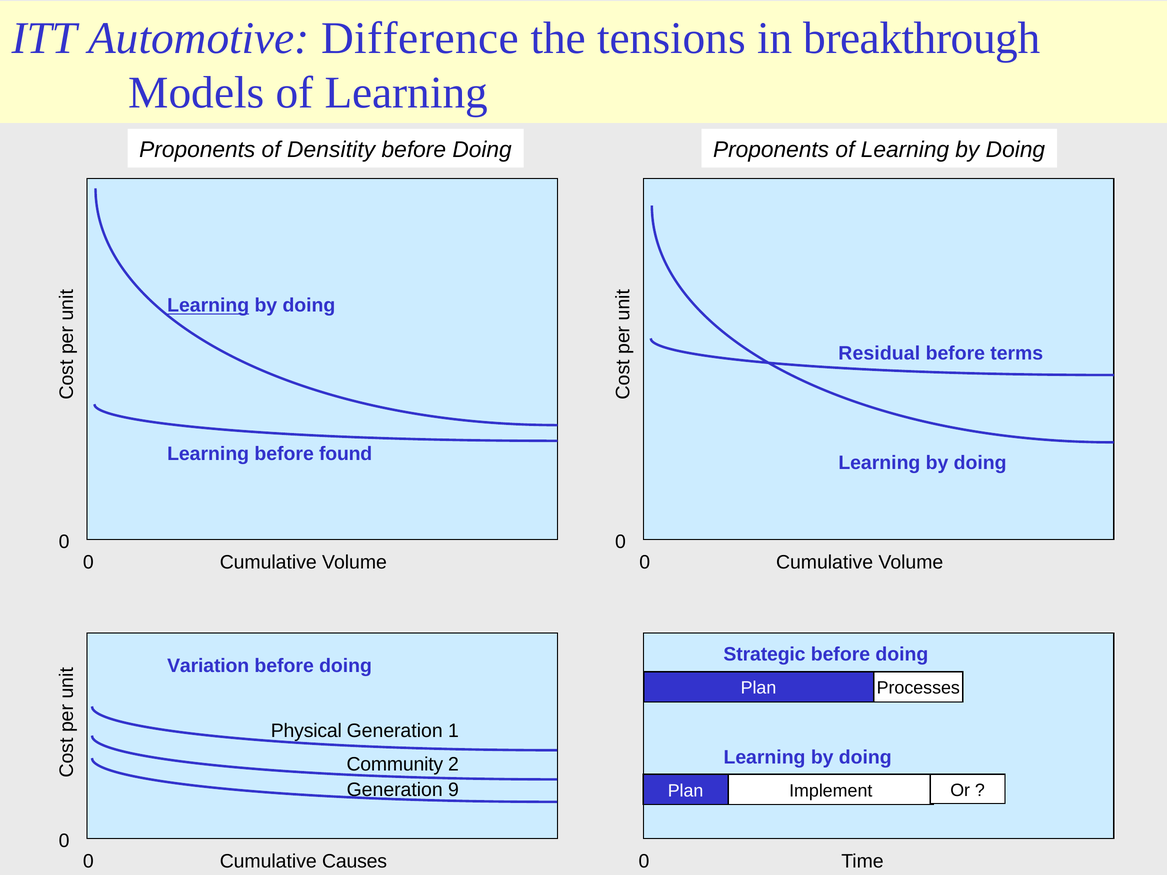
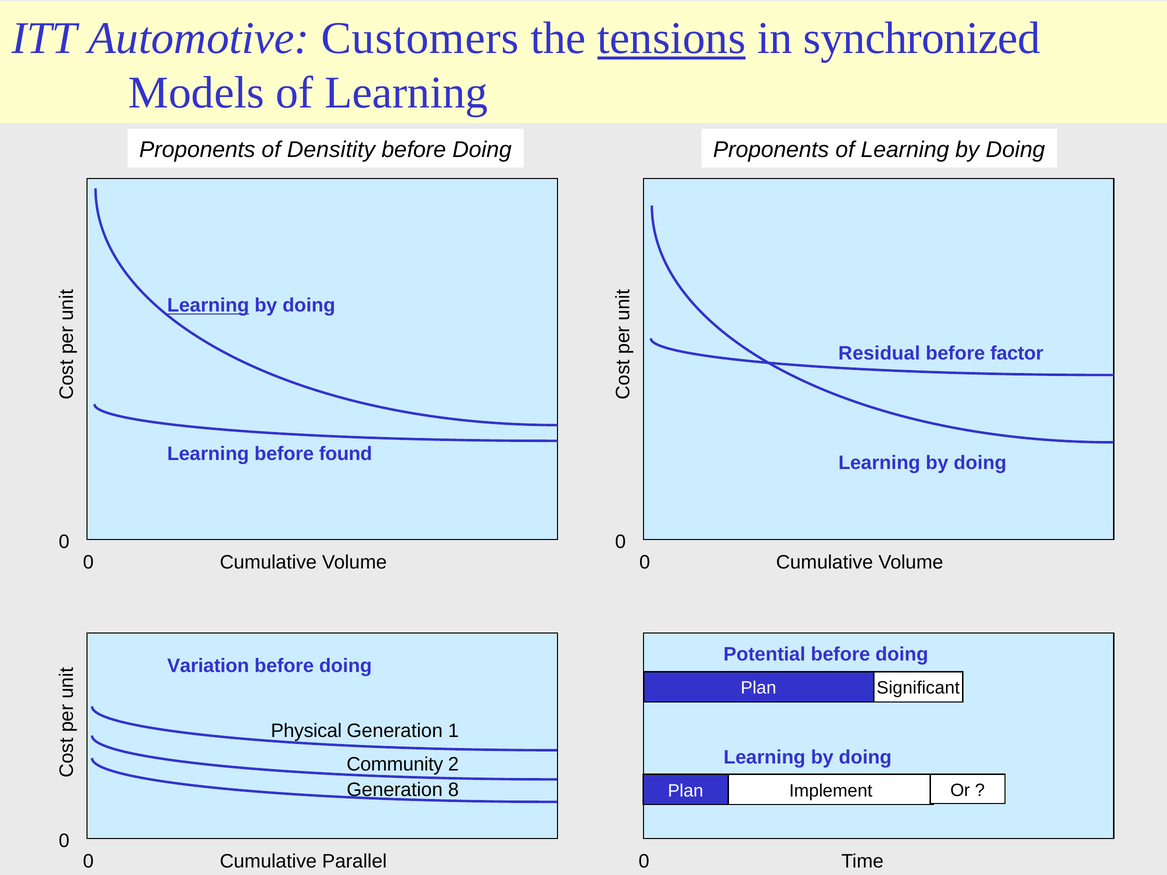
Difference: Difference -> Customers (420, 38)
tensions underline: none -> present (672, 38)
breakthrough: breakthrough -> synchronized (922, 38)
terms: terms -> factor (1017, 353)
Strategic: Strategic -> Potential (764, 655)
Processes: Processes -> Significant (918, 688)
9: 9 -> 8 (454, 790)
Causes: Causes -> Parallel (354, 862)
